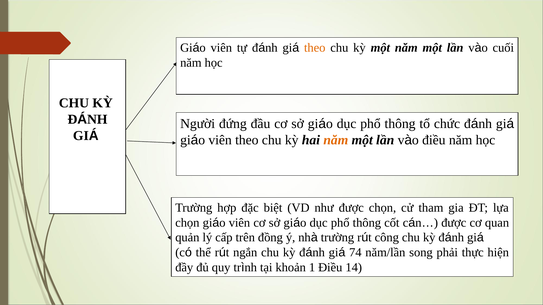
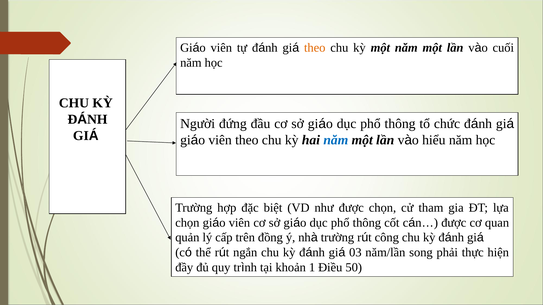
năm colour: orange -> blue (336, 140)
vào điều: điều -> hiểu (434, 140)
74: 74 -> 03 (355, 253)
14: 14 -> 50 (354, 268)
